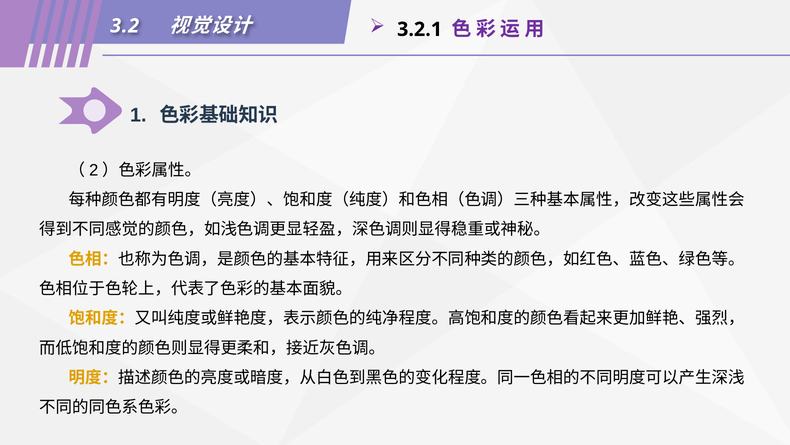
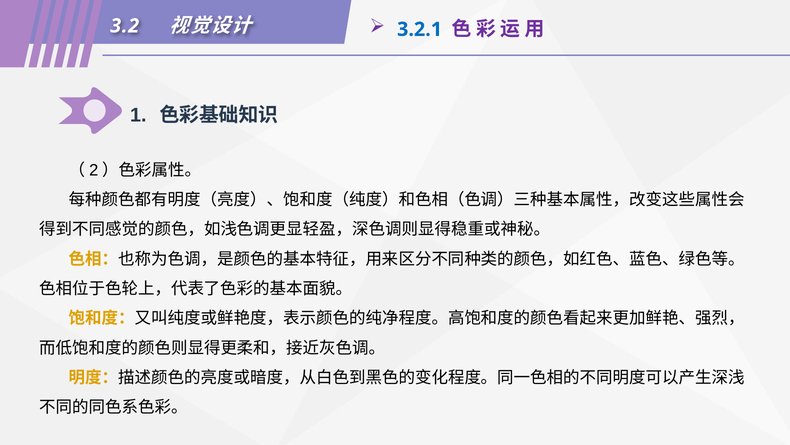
3.2.1 colour: black -> blue (420, 29)
